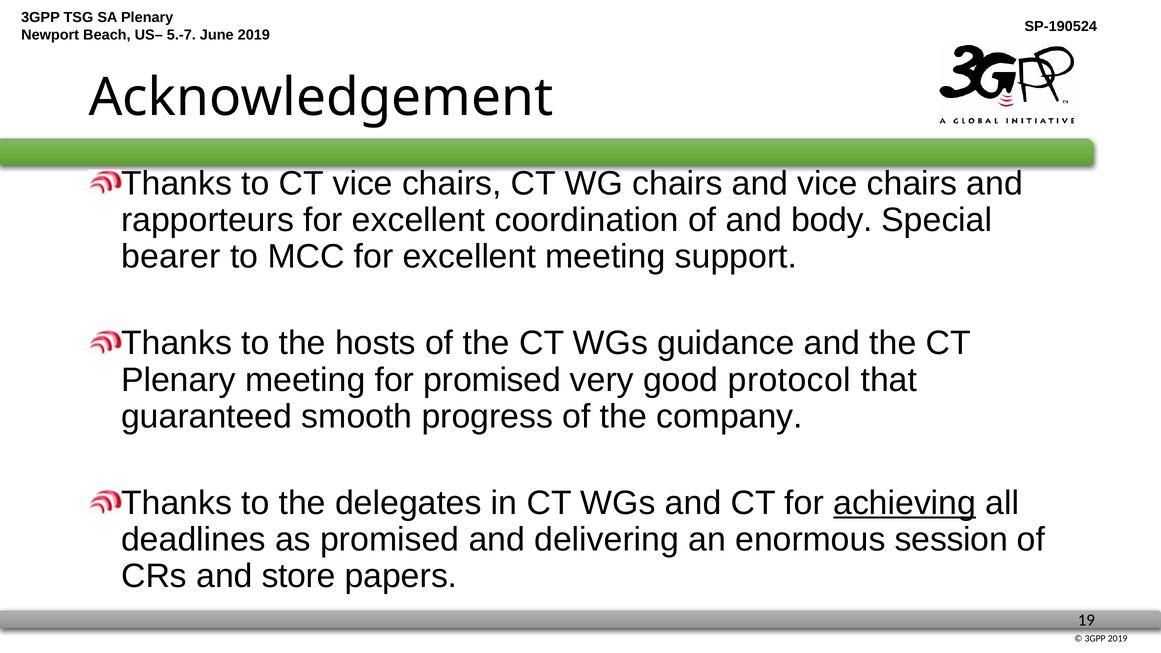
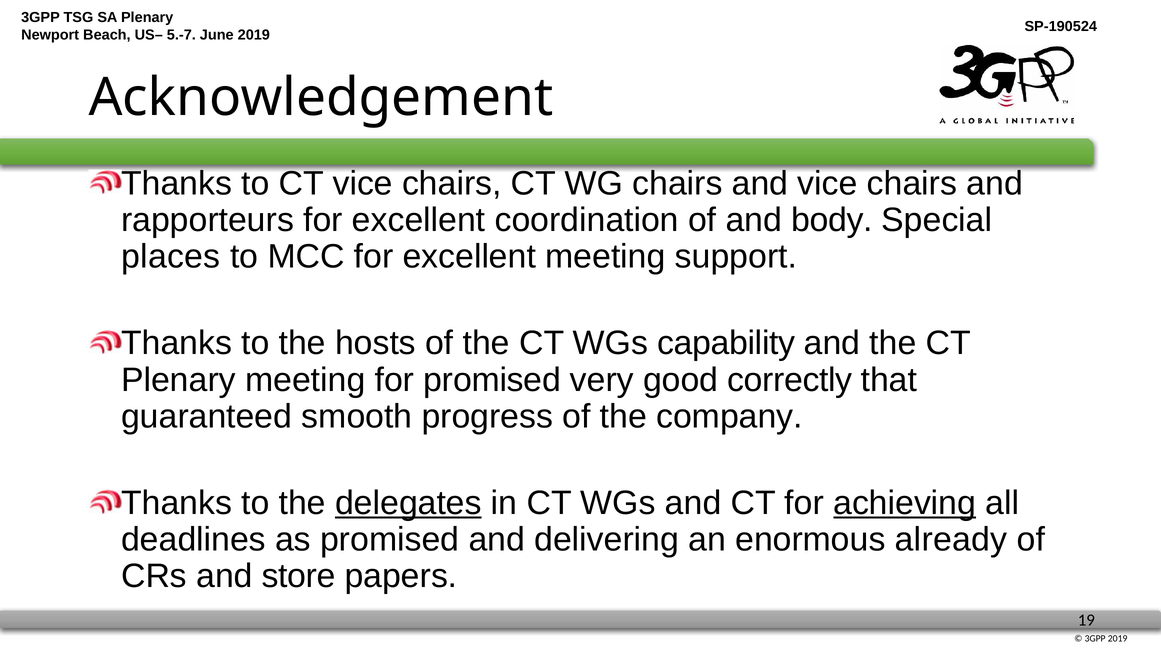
bearer: bearer -> places (171, 257)
guidance: guidance -> capability (726, 343)
protocol: protocol -> correctly (790, 380)
delegates underline: none -> present (408, 503)
session: session -> already (951, 540)
